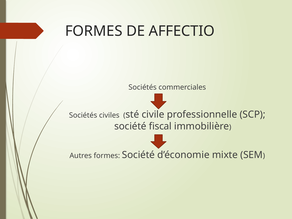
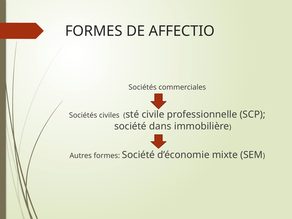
fiscal: fiscal -> dans (160, 126)
